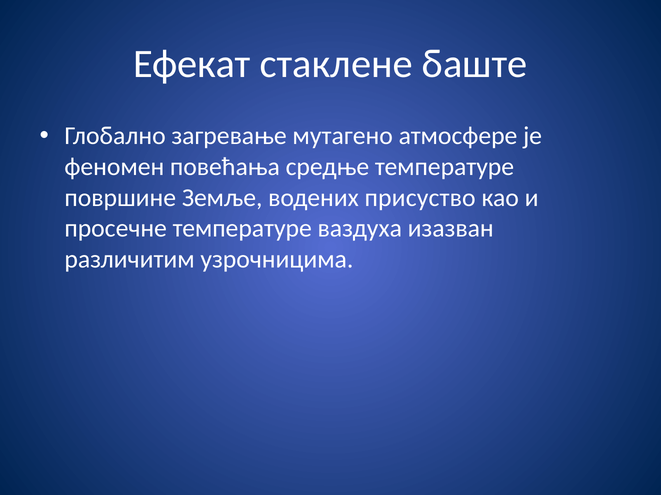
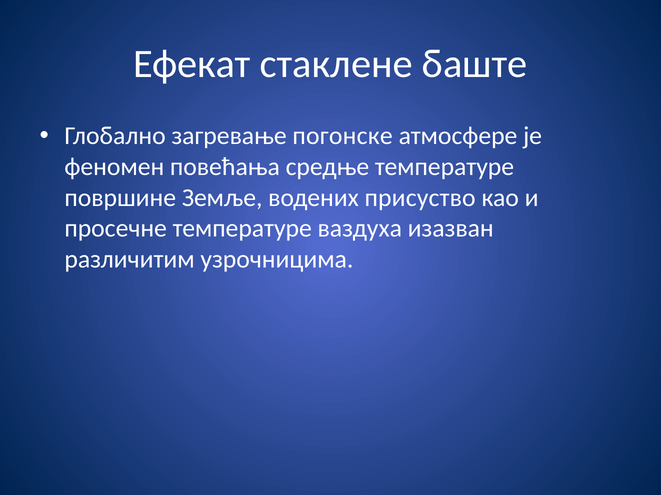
мутагено: мутагено -> погонске (343, 136)
